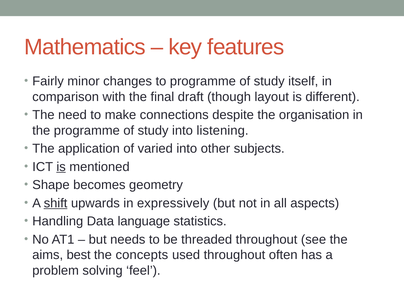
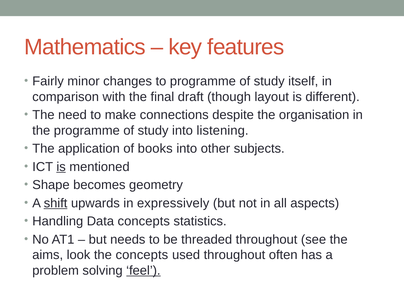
varied: varied -> books (155, 149)
Data language: language -> concepts (144, 221)
best: best -> look (79, 255)
feel underline: none -> present (143, 270)
